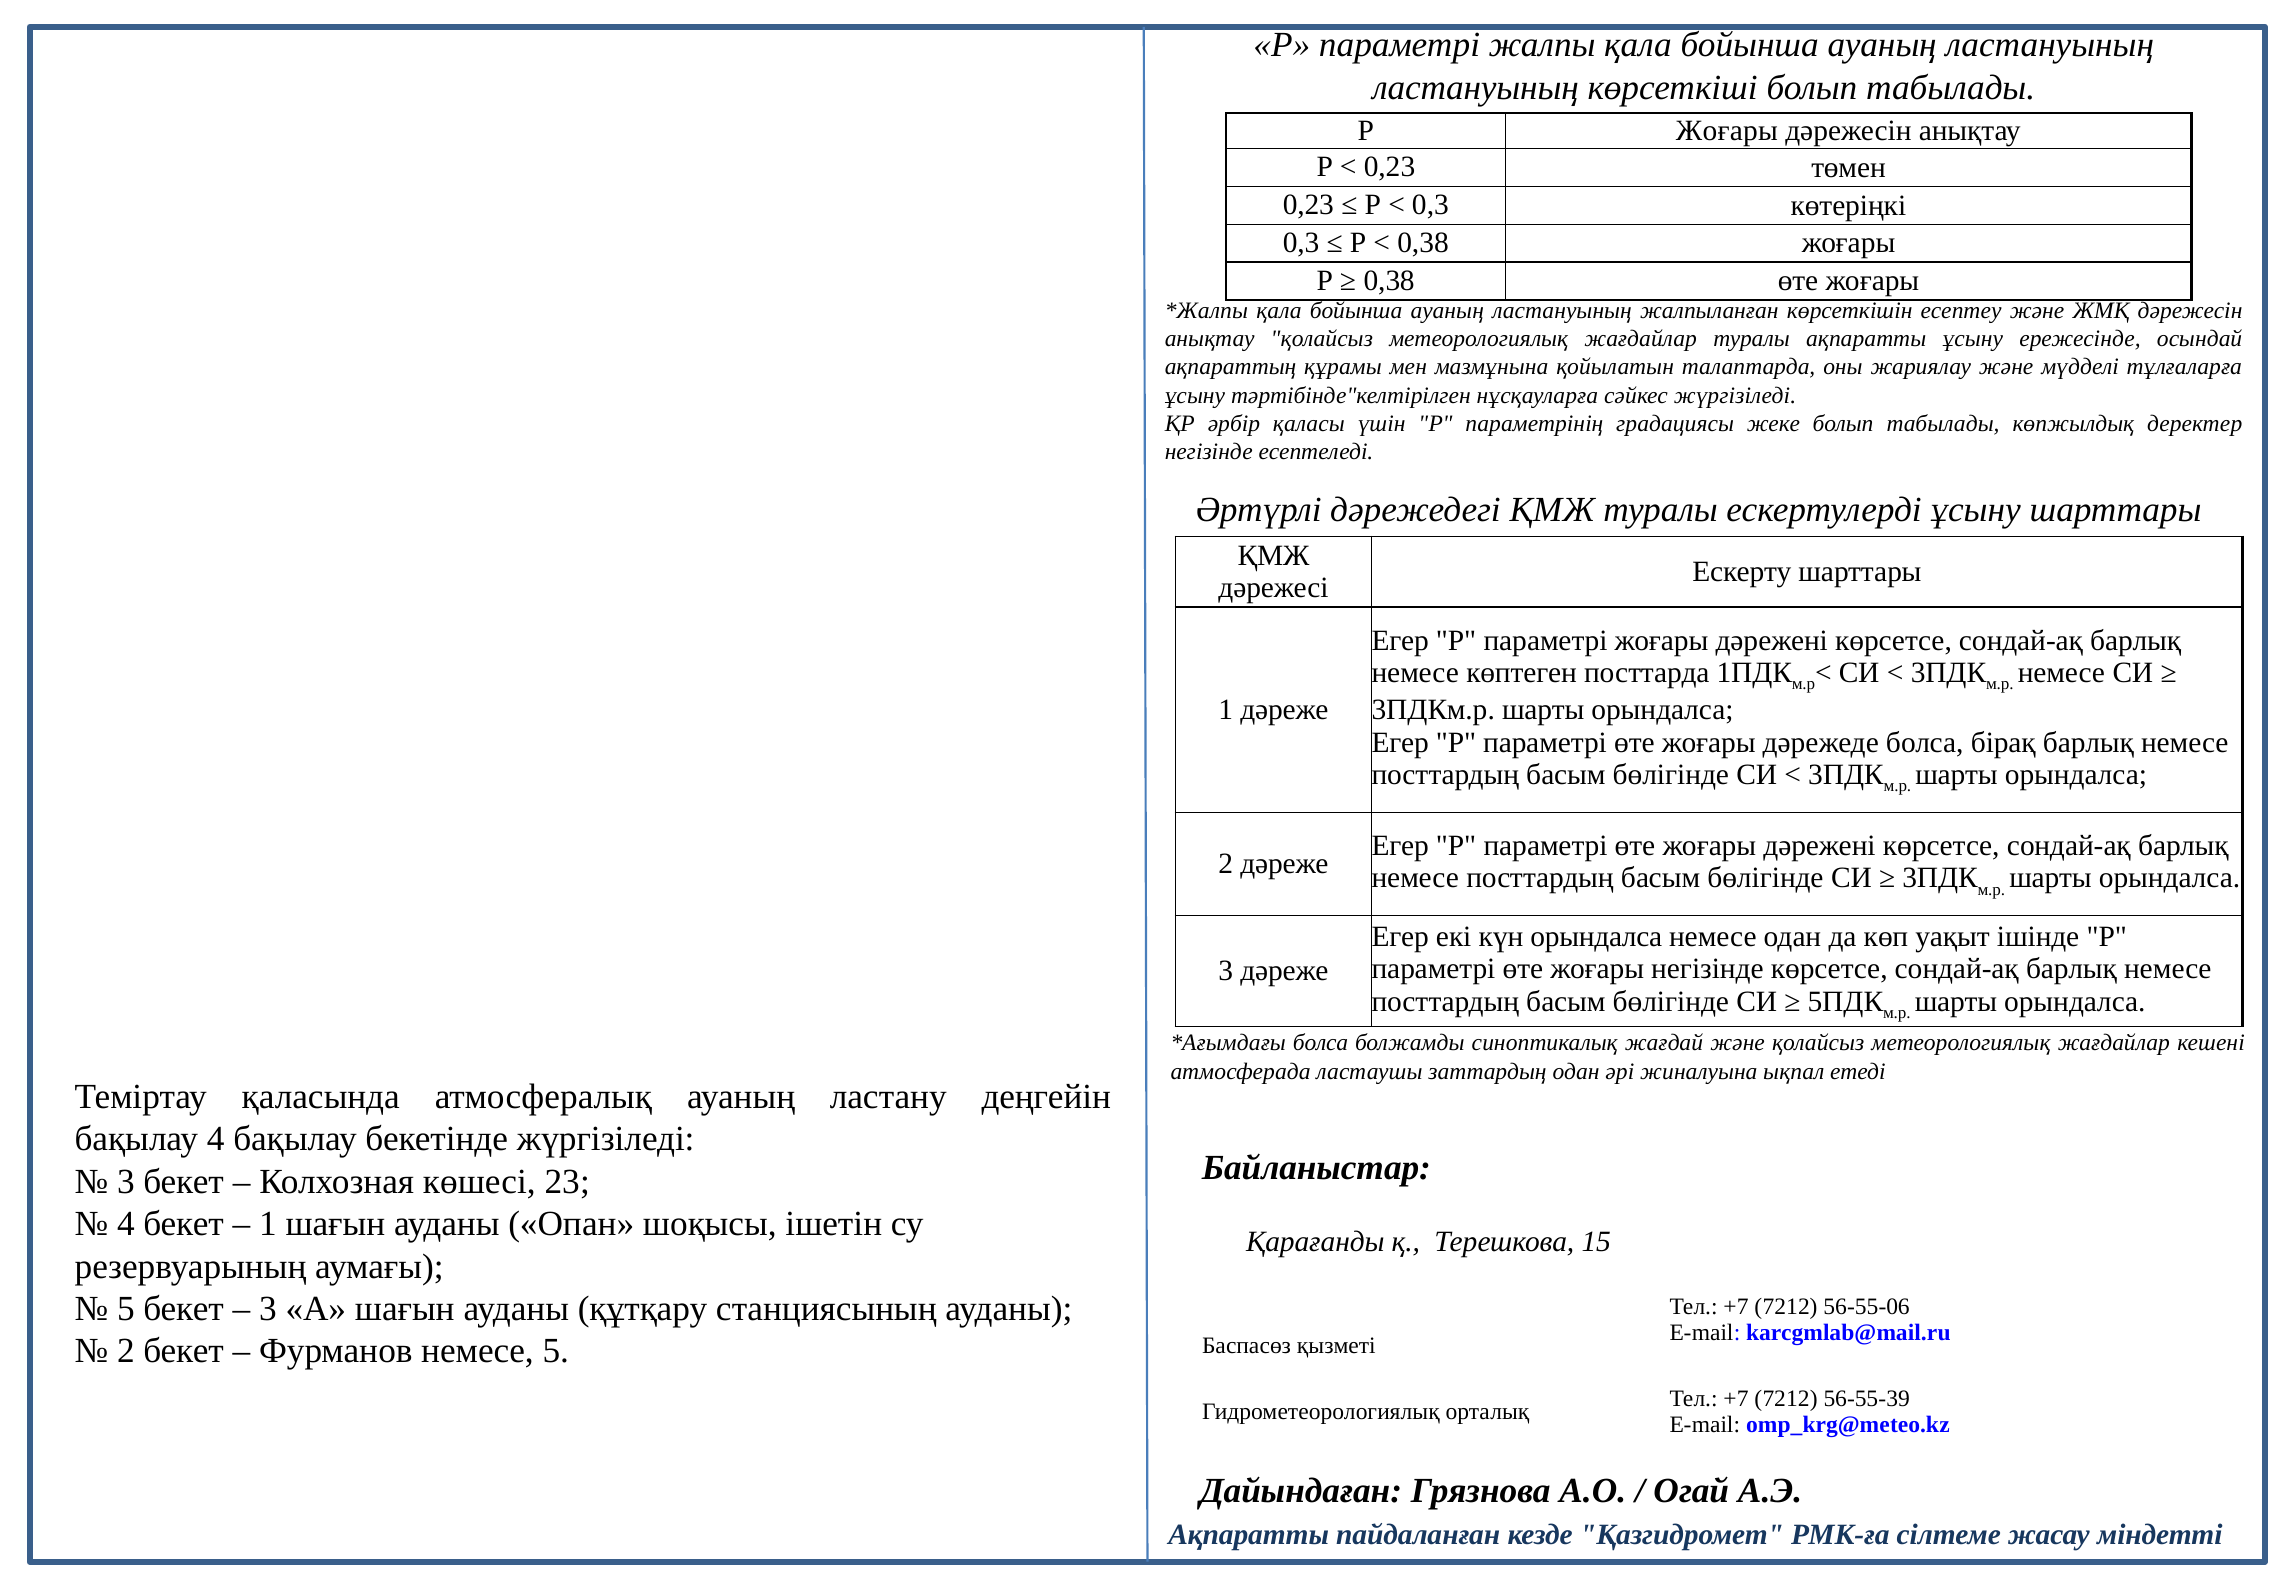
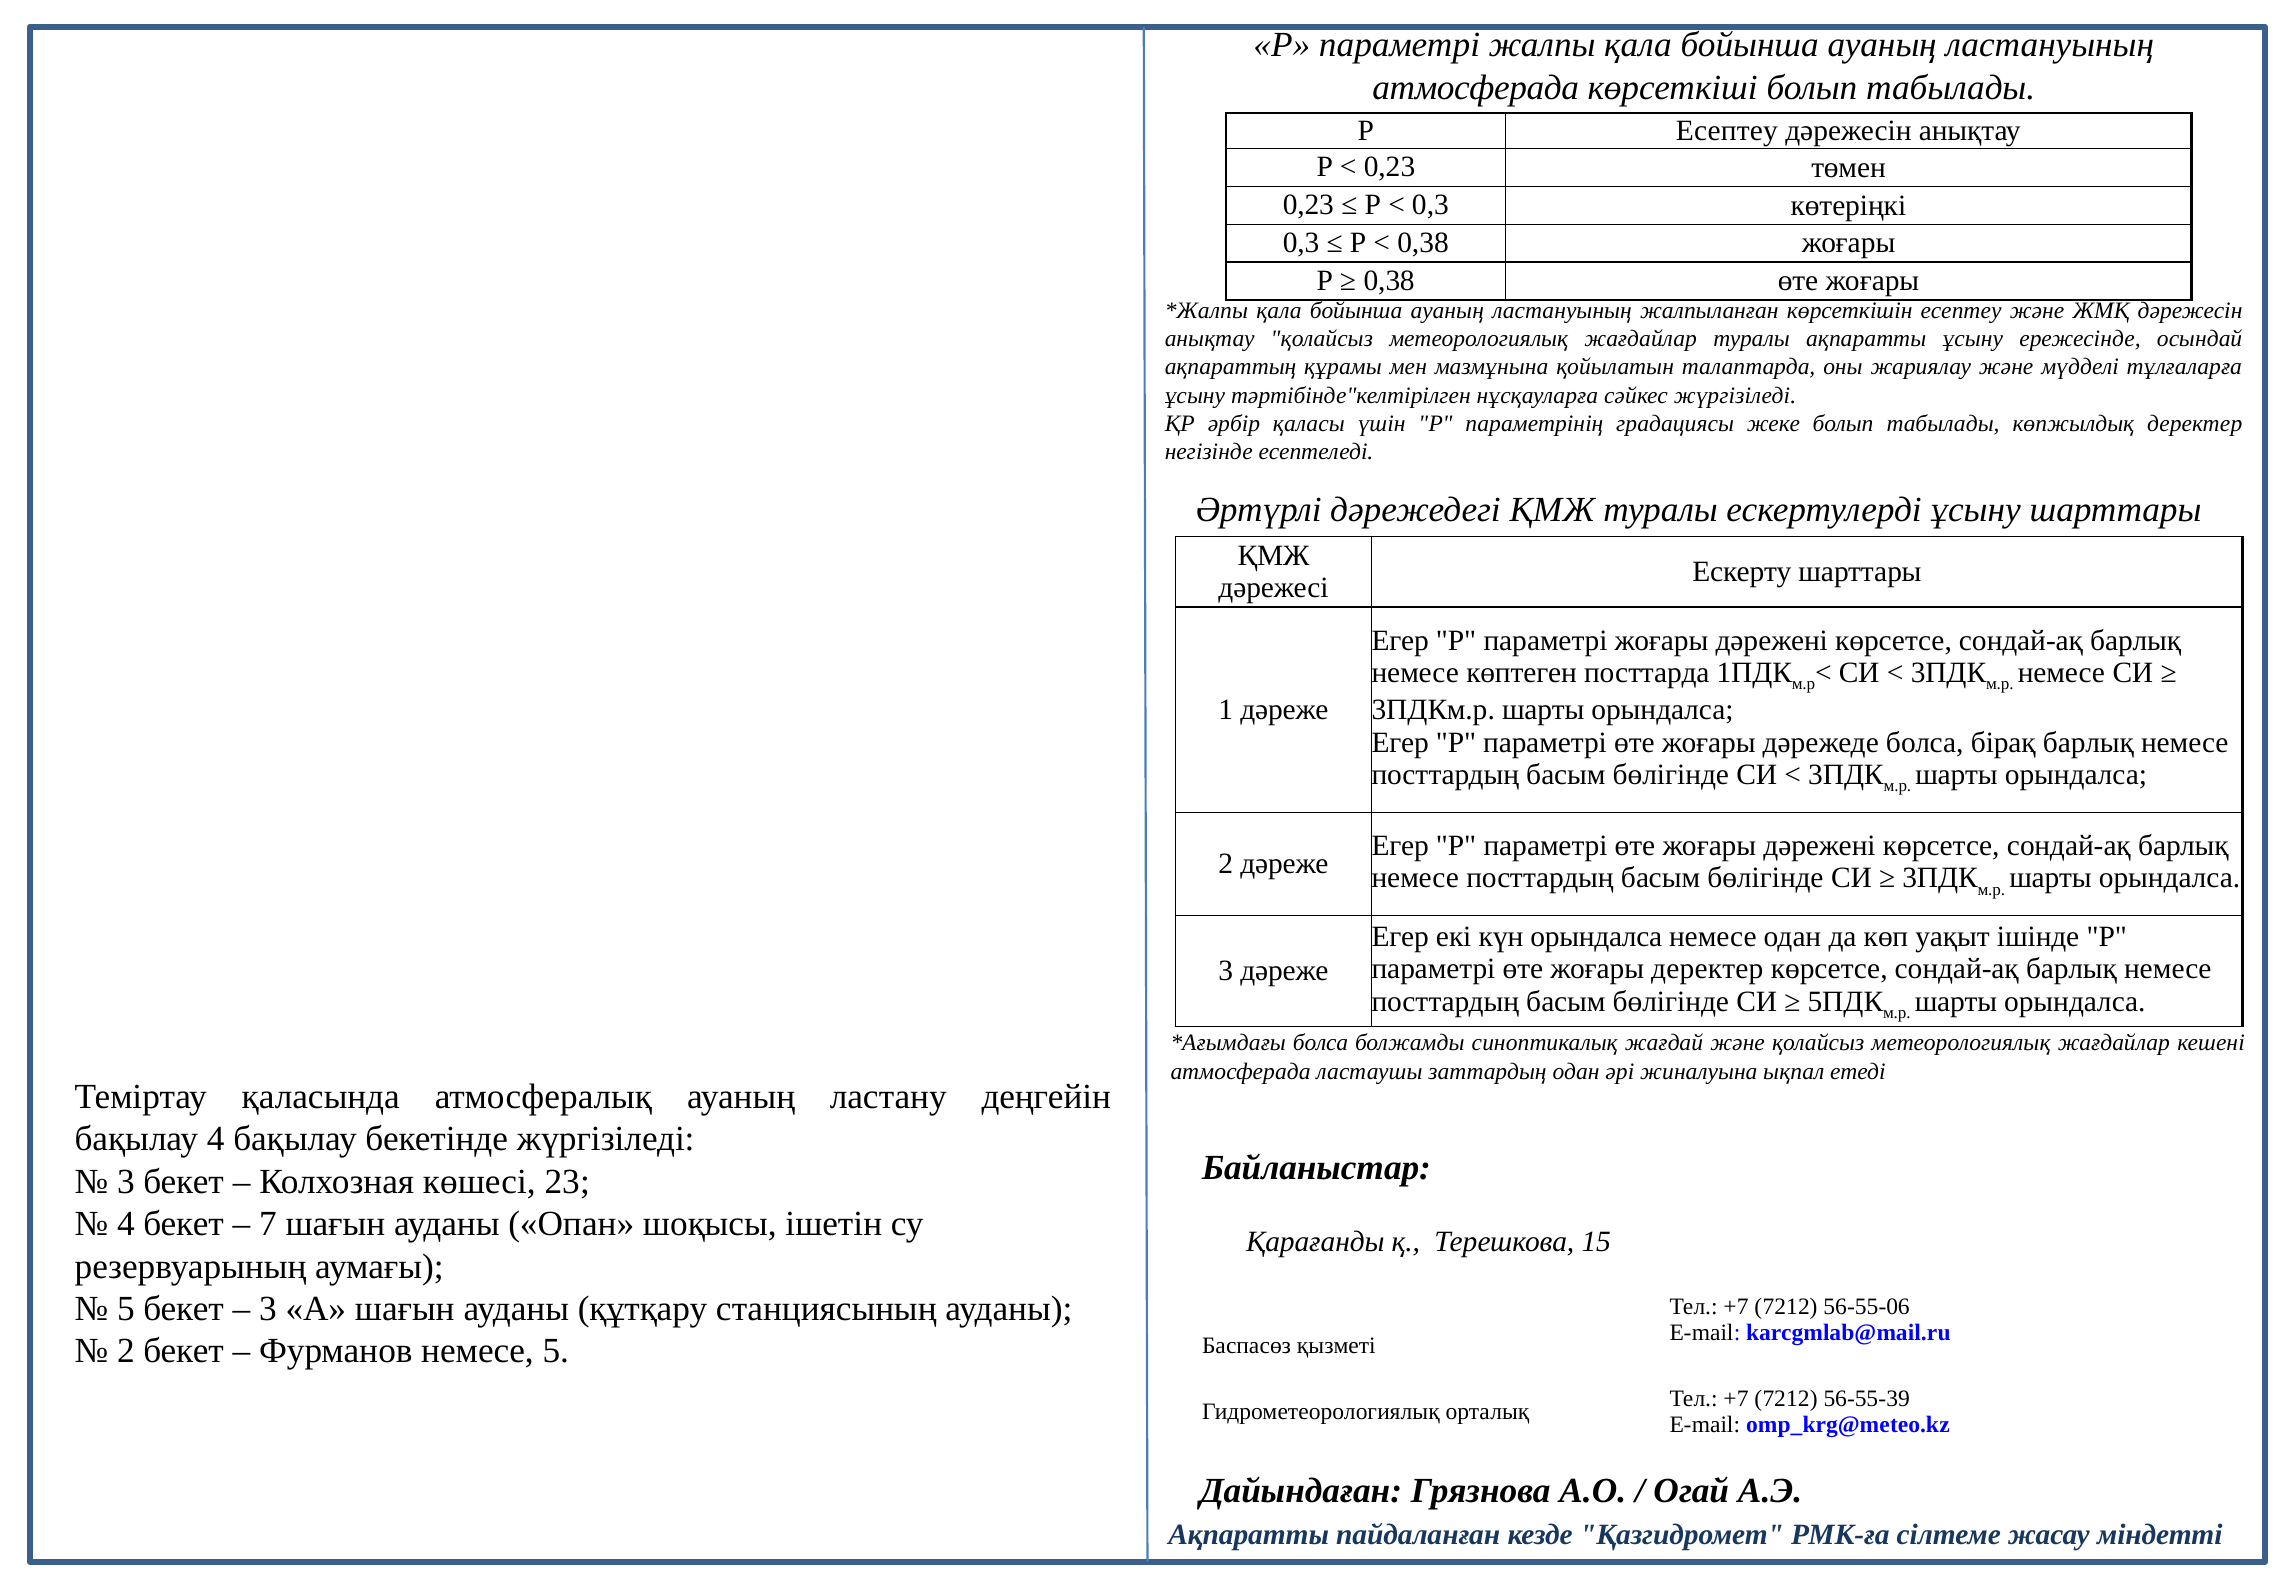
ластануының: ластануының -> атмосферада (1476, 88)
Р Жоғары: Жоғары -> Есептеу (1727, 131)
жоғары негізінде: негізінде -> деректер (1707, 969)
1: 1 -> 7 (268, 1224)
